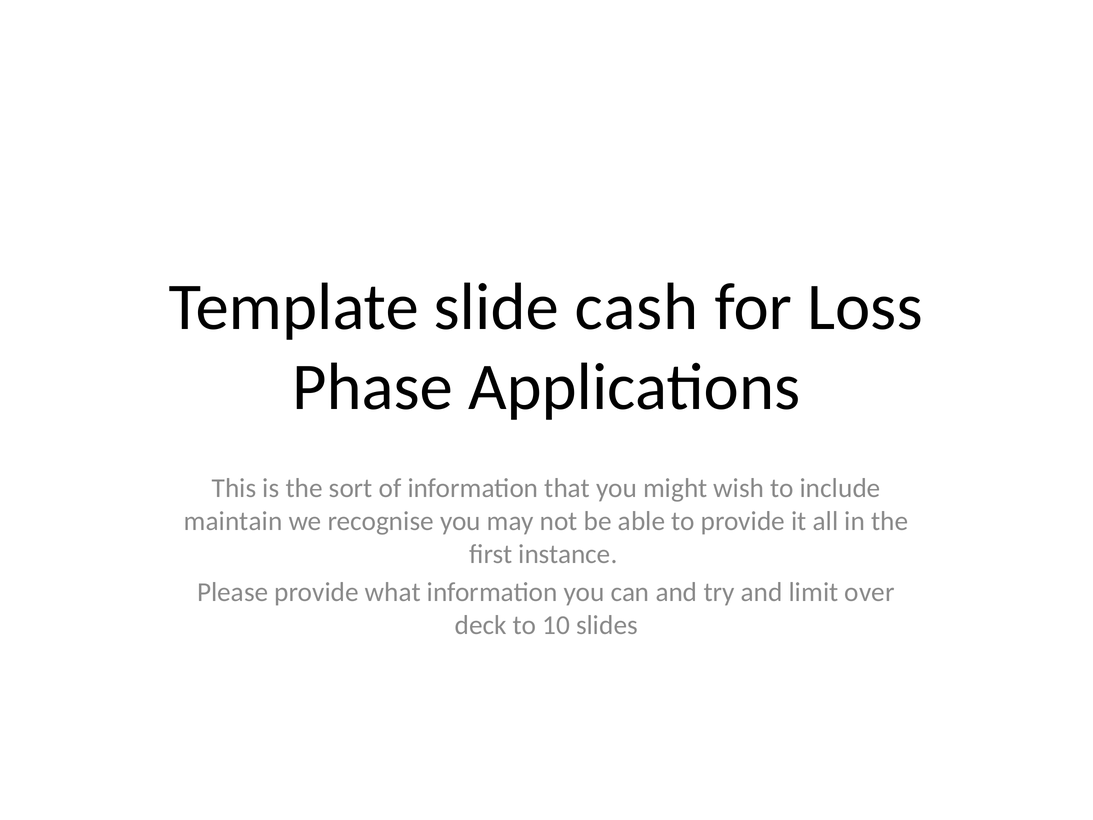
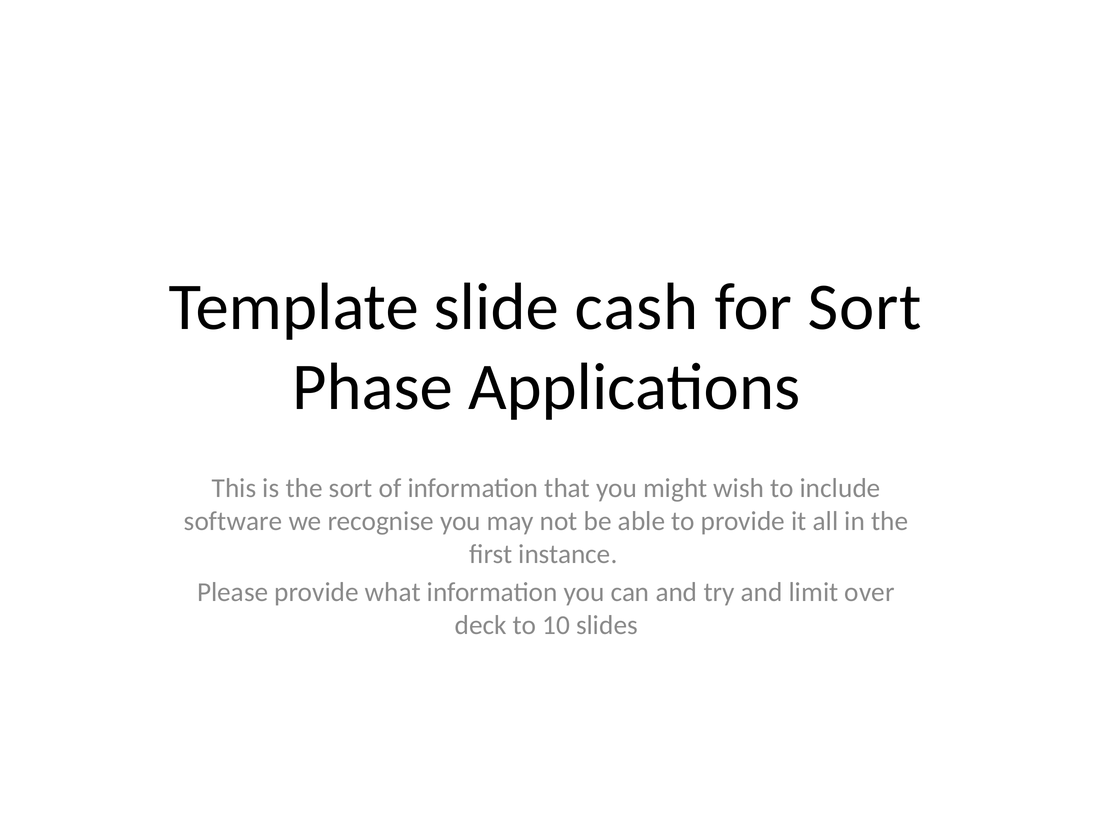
for Loss: Loss -> Sort (865, 307)
maintain: maintain -> software (233, 521)
